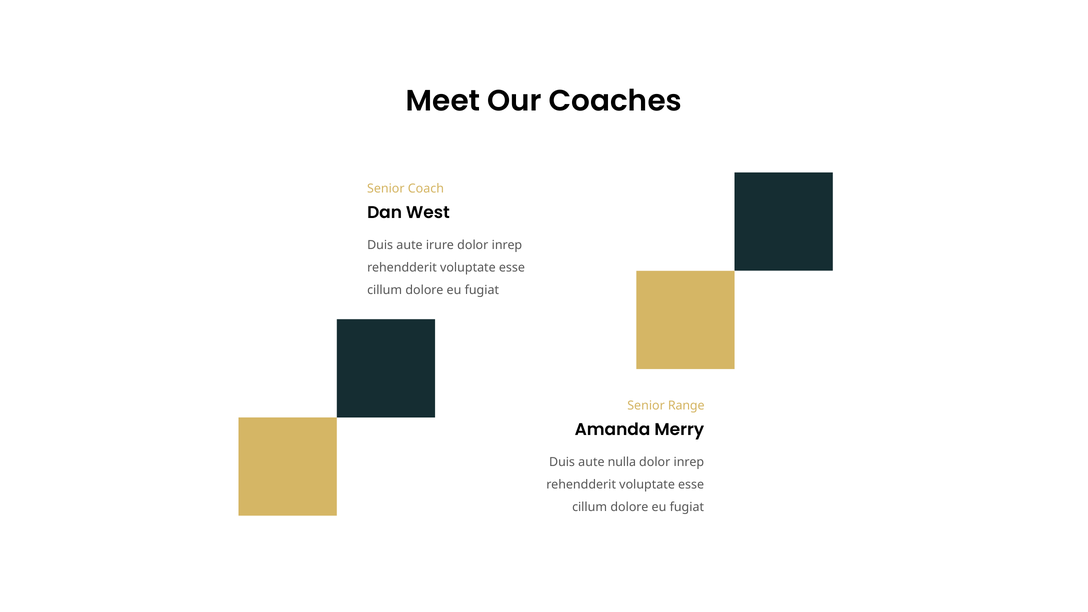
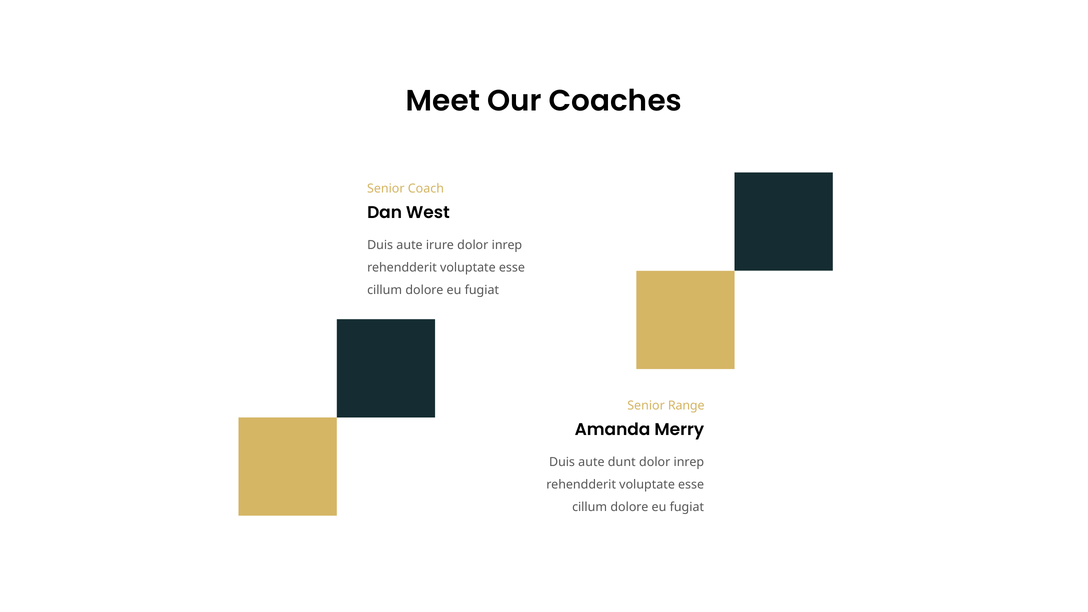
nulla: nulla -> dunt (622, 462)
